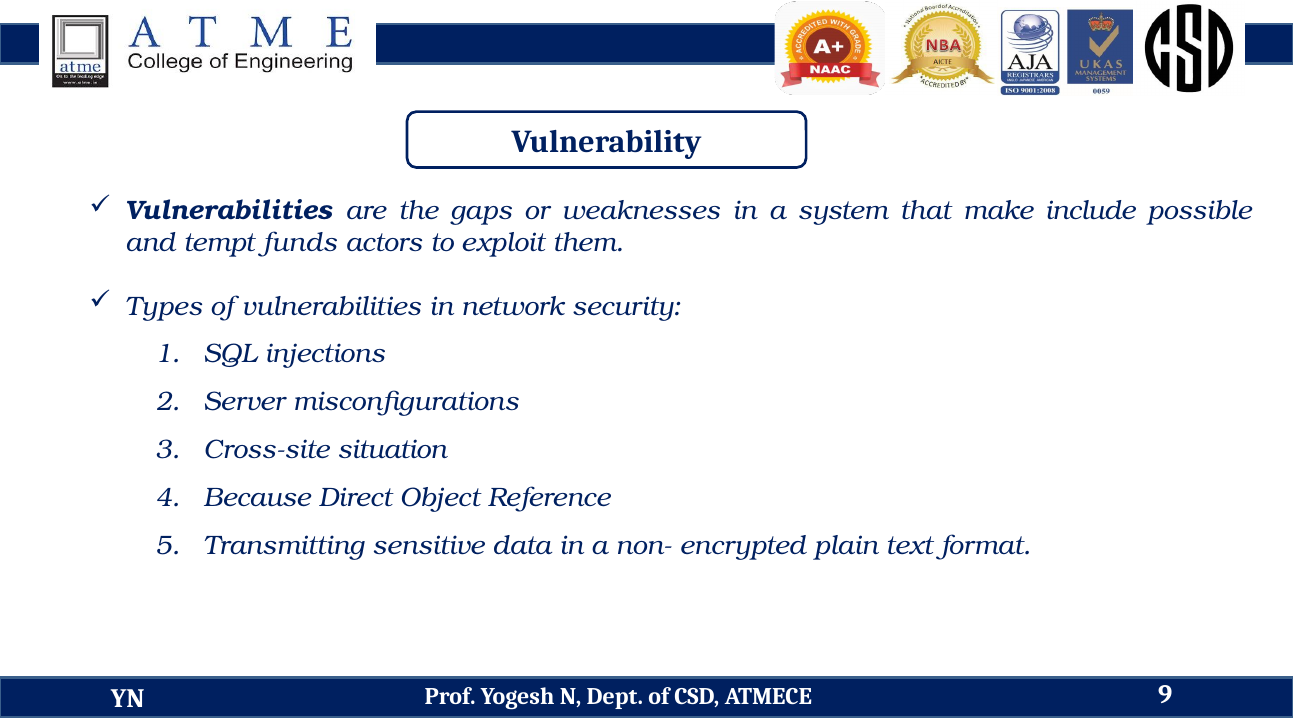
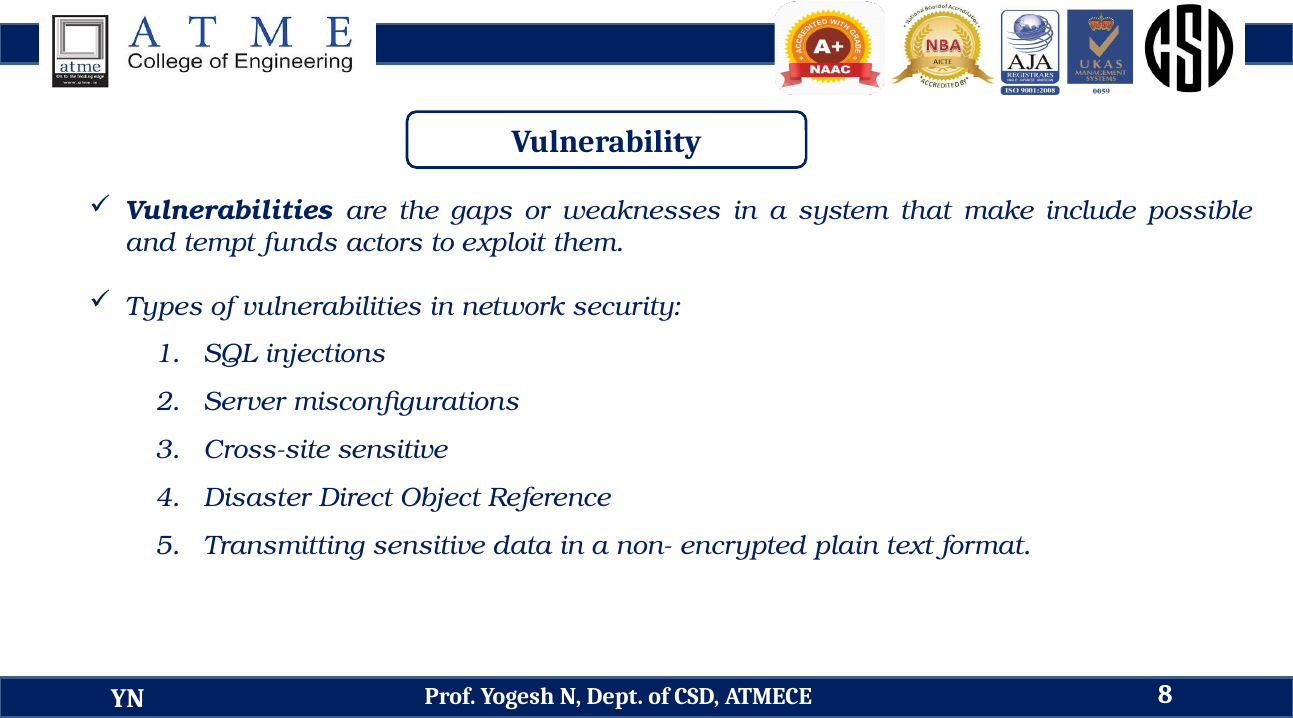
Cross-site situation: situation -> sensitive (392, 450)
Because: Because -> Disaster (257, 498)
9: 9 -> 8 (1165, 695)
